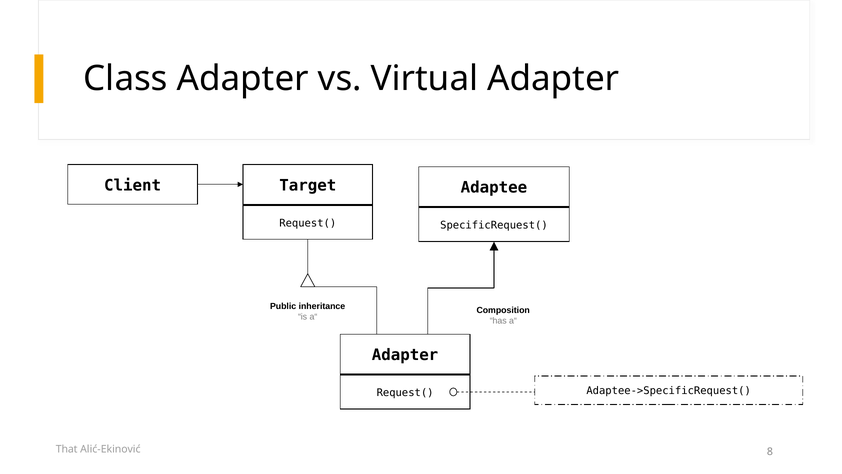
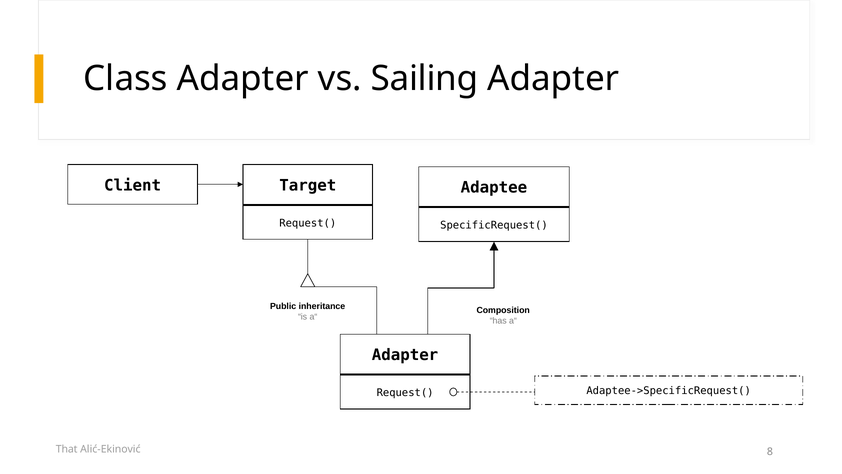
Virtual: Virtual -> Sailing (425, 78)
